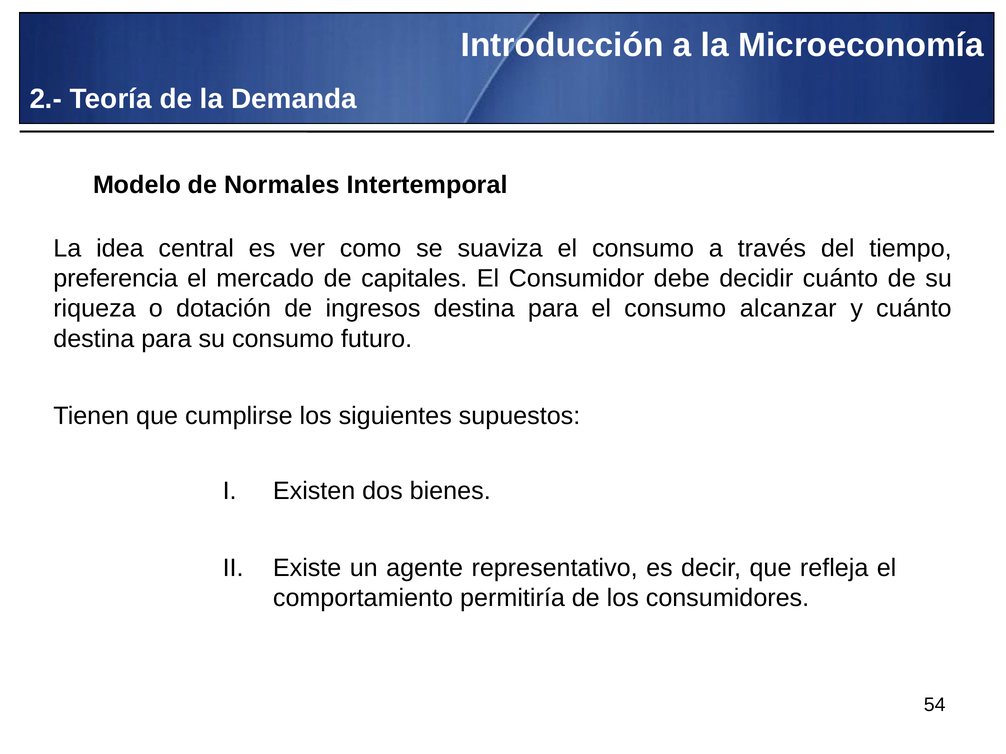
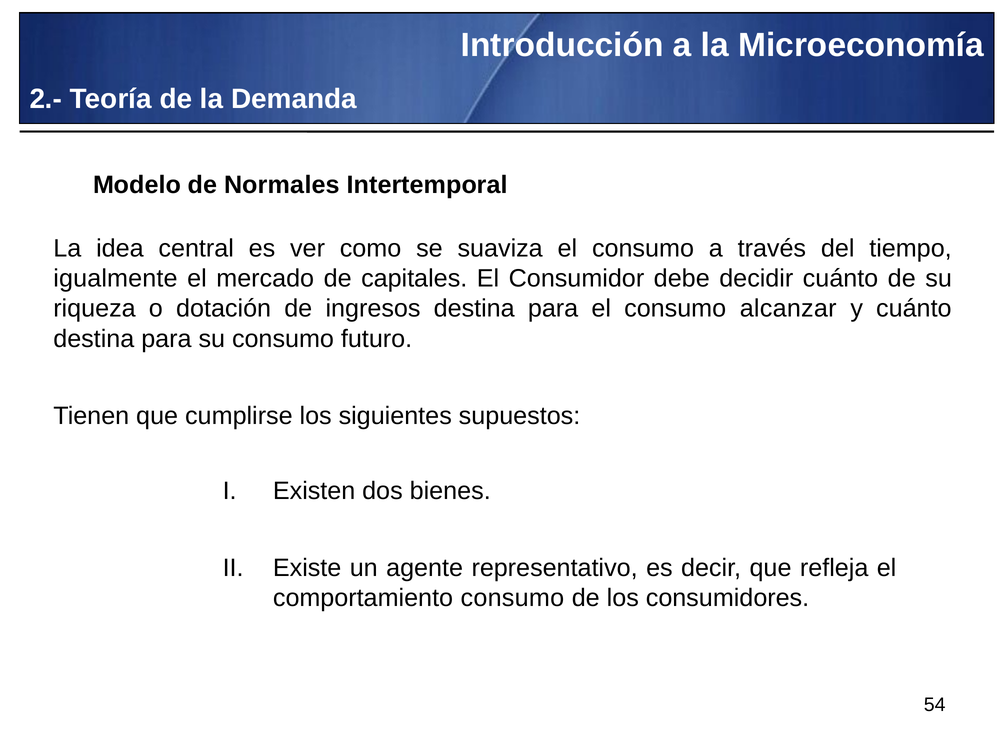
preferencia: preferencia -> igualmente (115, 279)
comportamiento permitiría: permitiría -> consumo (512, 599)
